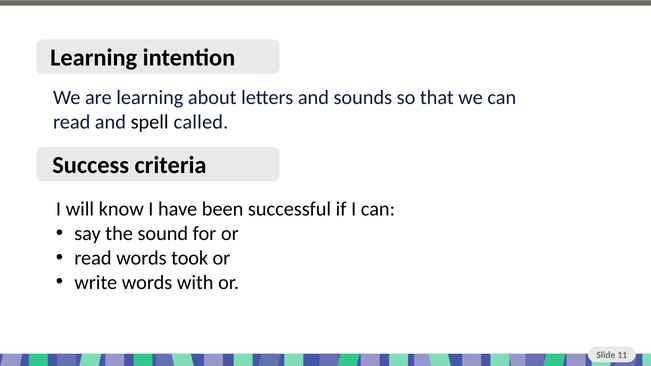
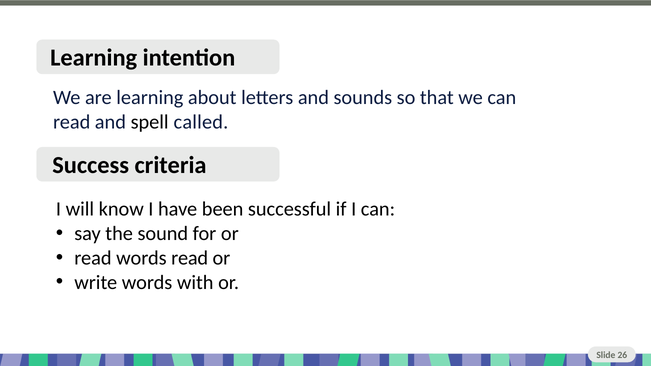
words took: took -> read (190, 258)
11: 11 -> 26 (622, 355)
